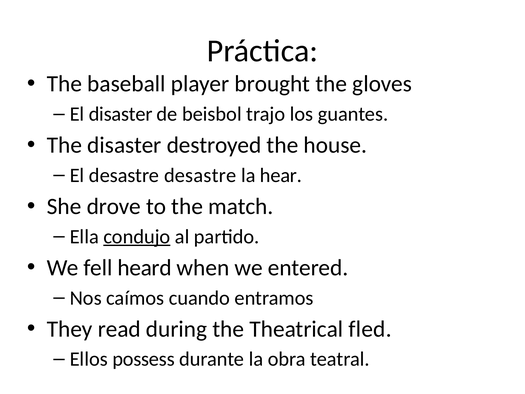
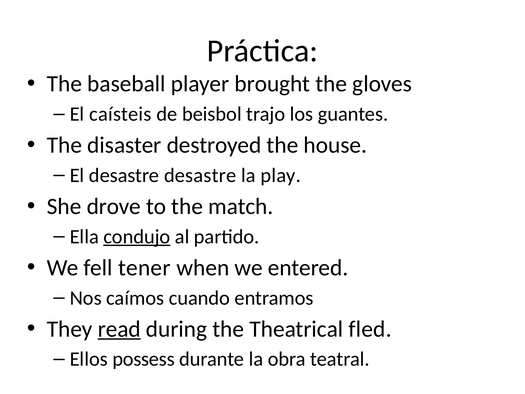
El disaster: disaster -> caísteis (120, 114)
hear: hear -> play (281, 175)
heard: heard -> tener (144, 268)
read underline: none -> present (119, 329)
